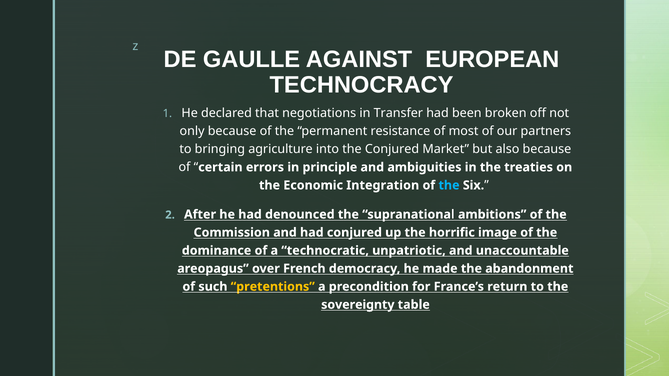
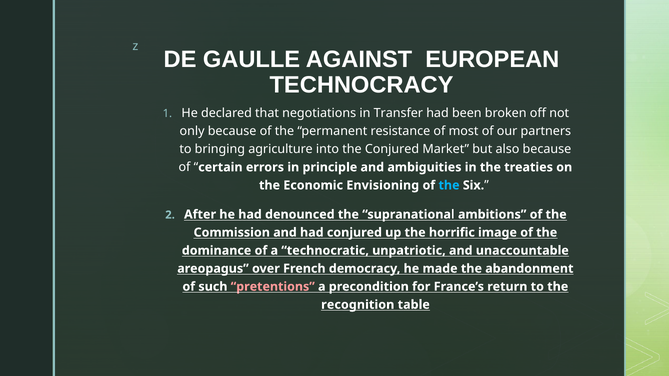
Integration: Integration -> Envisioning (383, 185)
pretentions colour: yellow -> pink (273, 287)
sovereignty: sovereignty -> recognition (358, 305)
